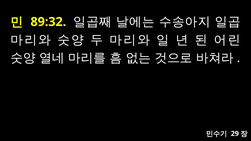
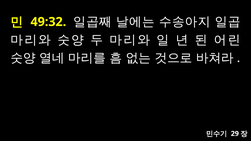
89:32: 89:32 -> 49:32 (48, 22)
